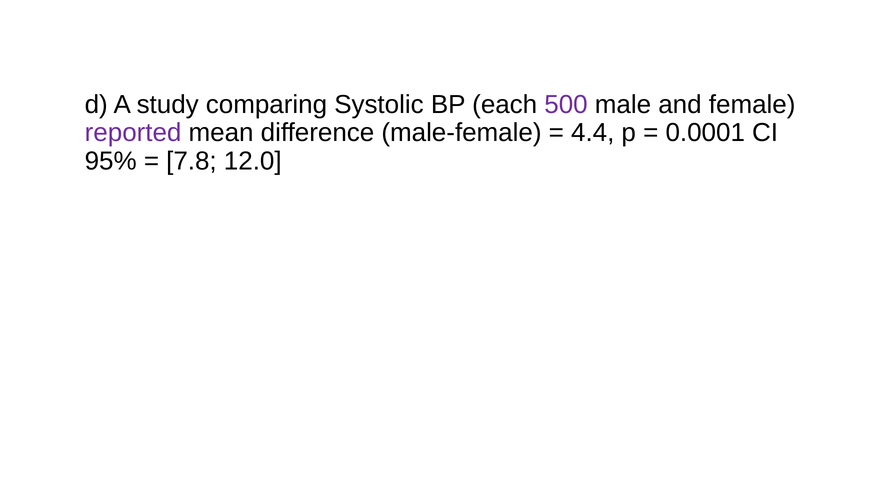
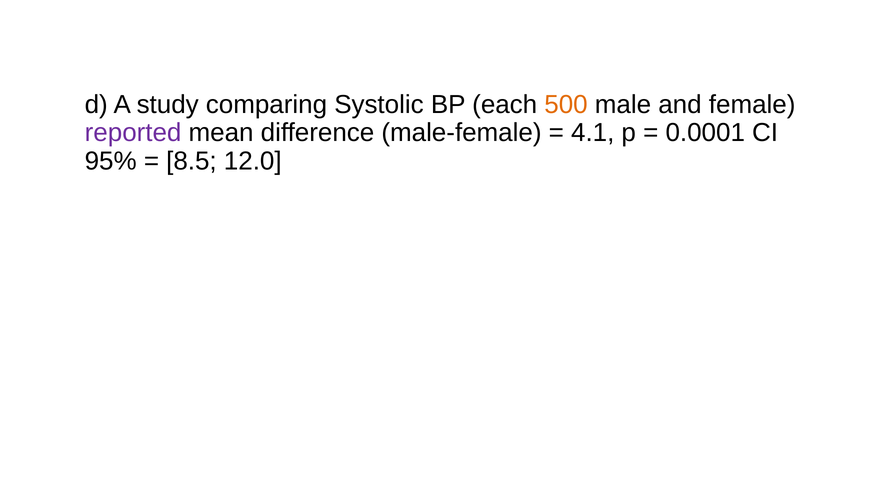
500 colour: purple -> orange (566, 105)
4.4: 4.4 -> 4.1 (593, 133)
7.8: 7.8 -> 8.5 (191, 161)
